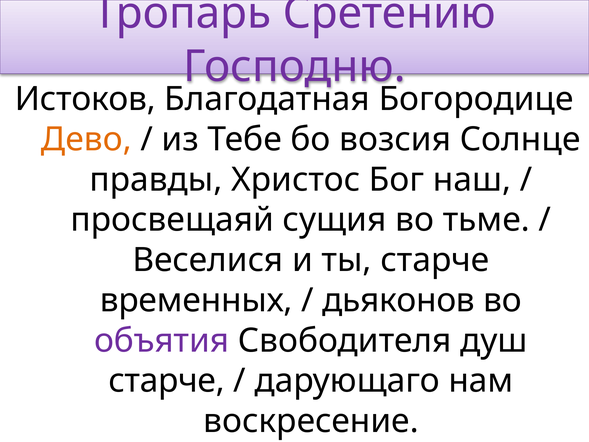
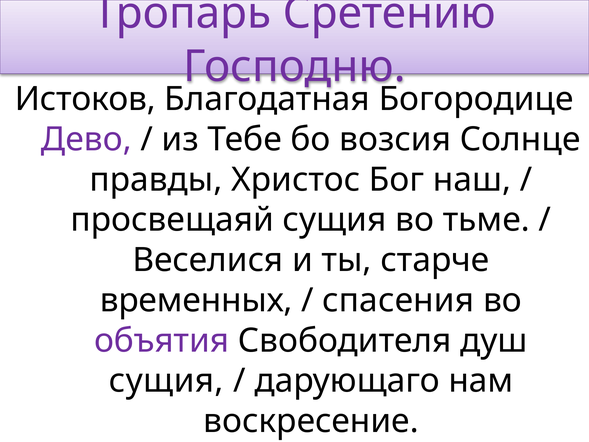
Дево colour: orange -> purple (86, 139)
дьяконов: дьяконов -> спасения (398, 300)
старче: старче -> сущия (166, 381)
